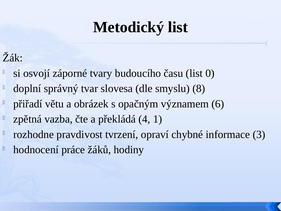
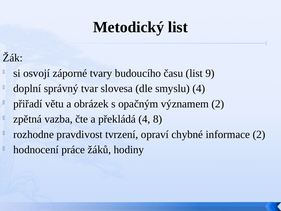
0: 0 -> 9 (210, 73)
smyslu 8: 8 -> 4 (199, 88)
významem 6: 6 -> 2 (218, 104)
1: 1 -> 8 (158, 119)
informace 3: 3 -> 2 (259, 134)
